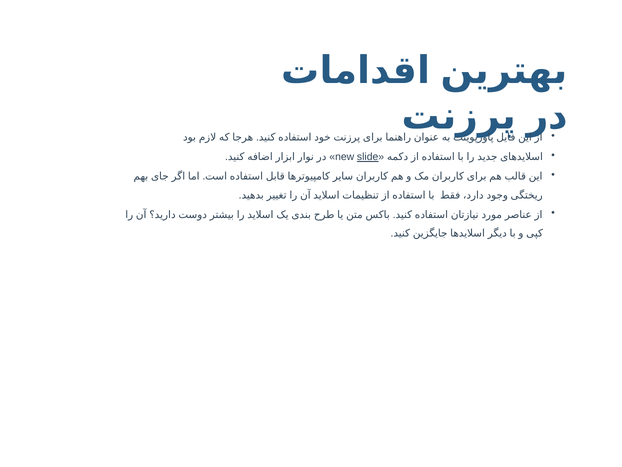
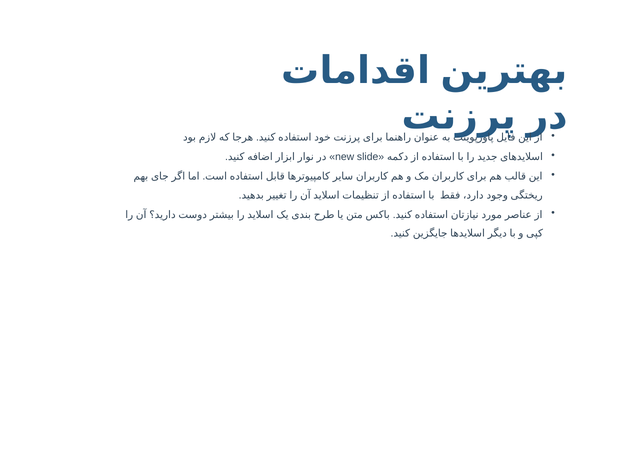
slide underline: present -> none (368, 157)
